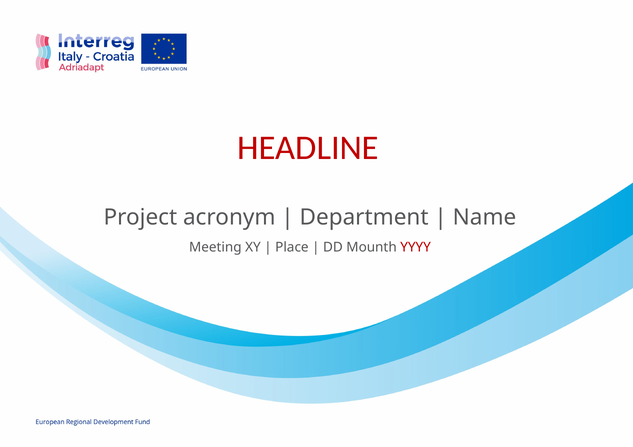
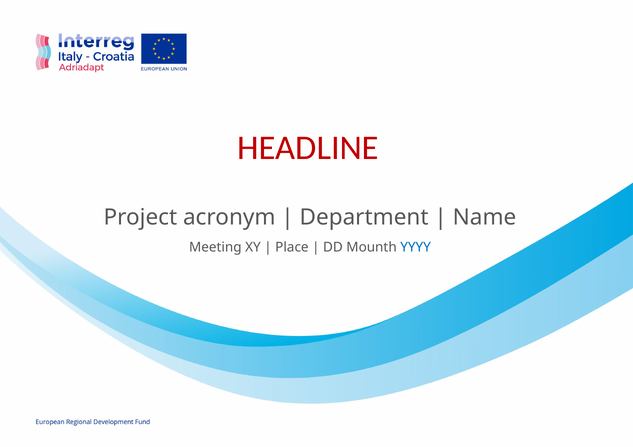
YYYY colour: red -> blue (416, 248)
